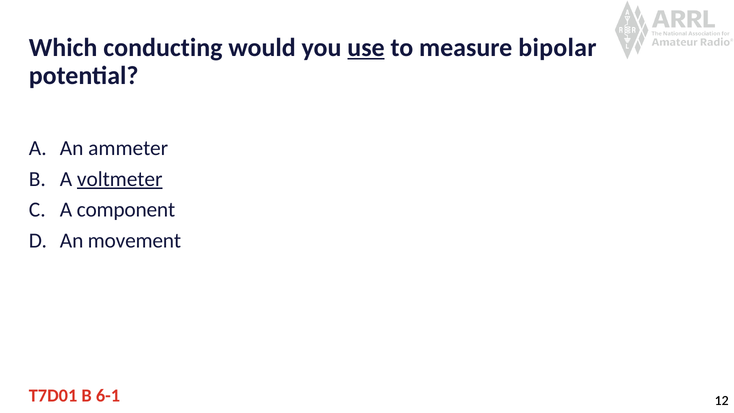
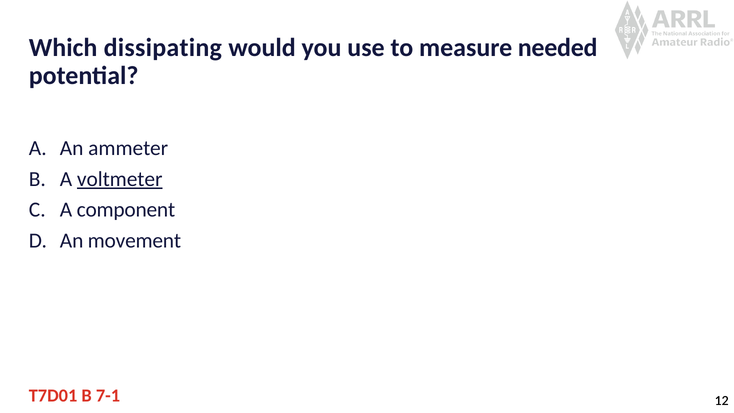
conducting: conducting -> dissipating (163, 48)
use underline: present -> none (366, 48)
bipolar: bipolar -> needed (558, 48)
6-1: 6-1 -> 7-1 (108, 395)
